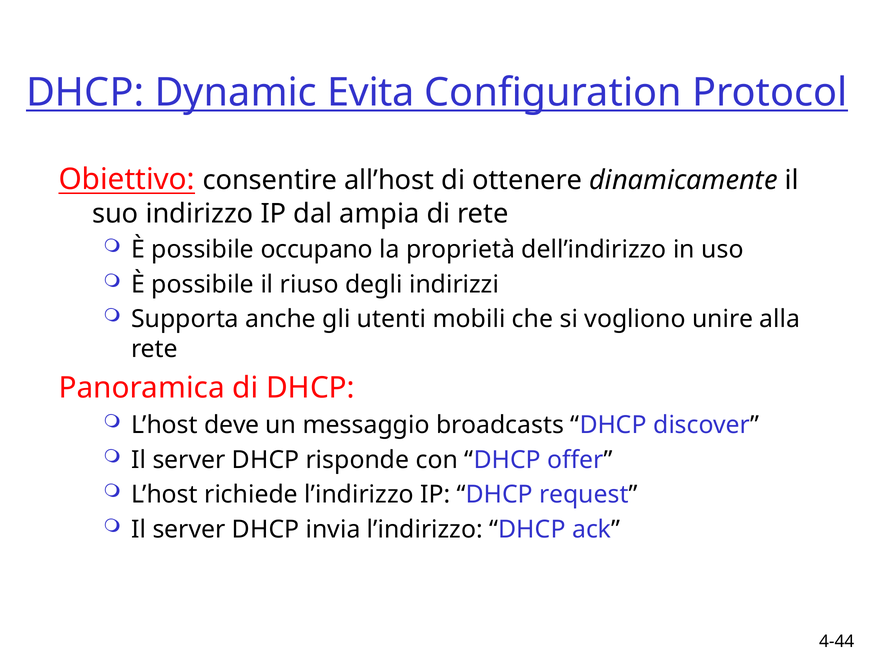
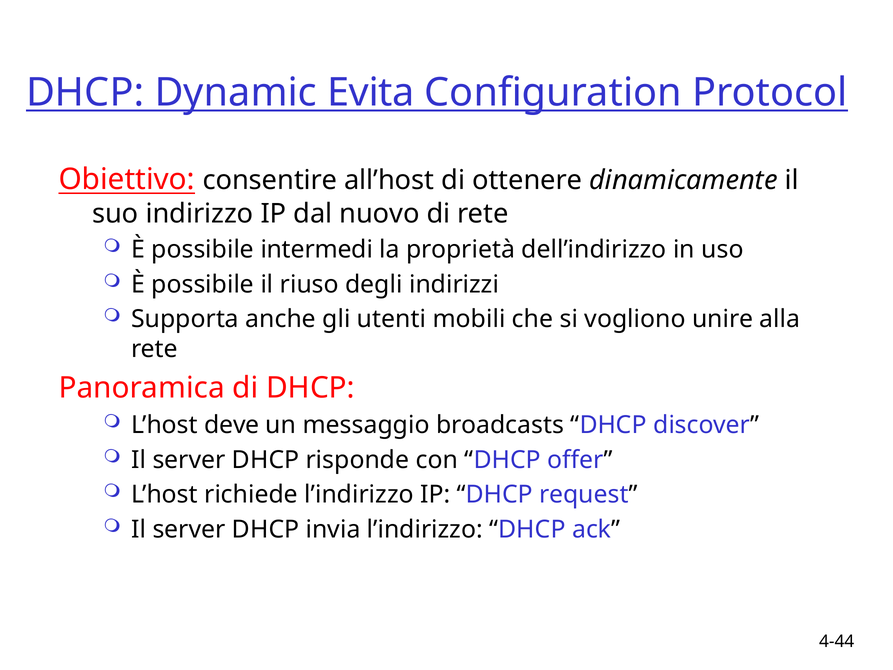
ampia: ampia -> nuovo (379, 213)
occupano: occupano -> intermedi (317, 249)
